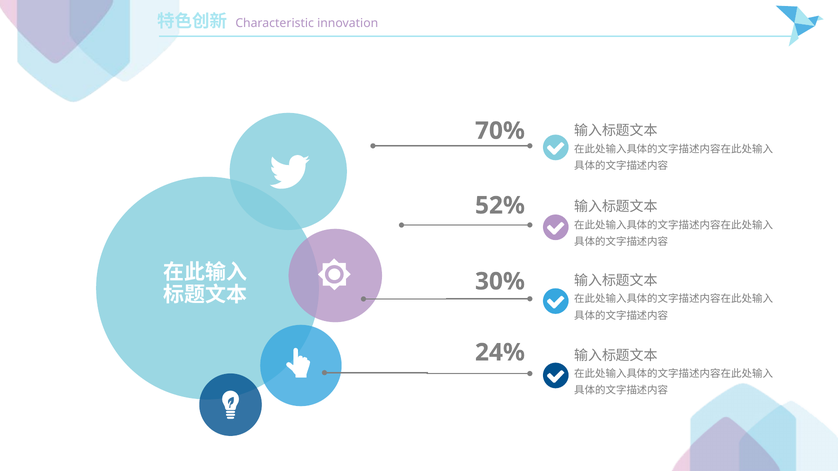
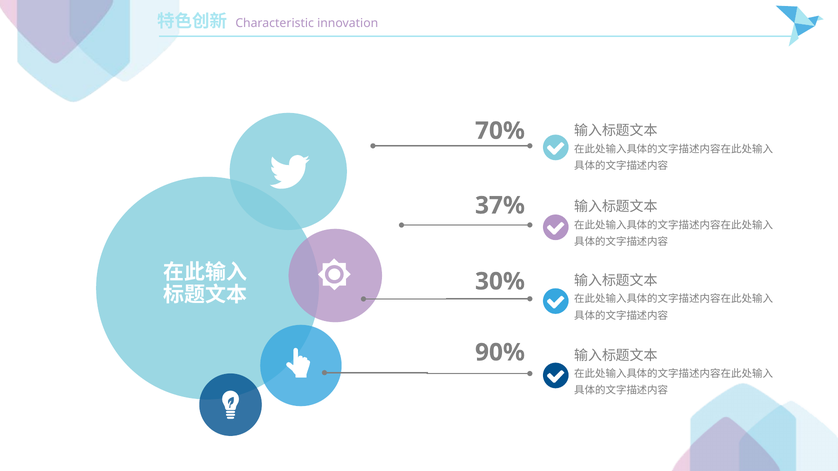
52%: 52% -> 37% (500, 206)
24%: 24% -> 90% (500, 353)
